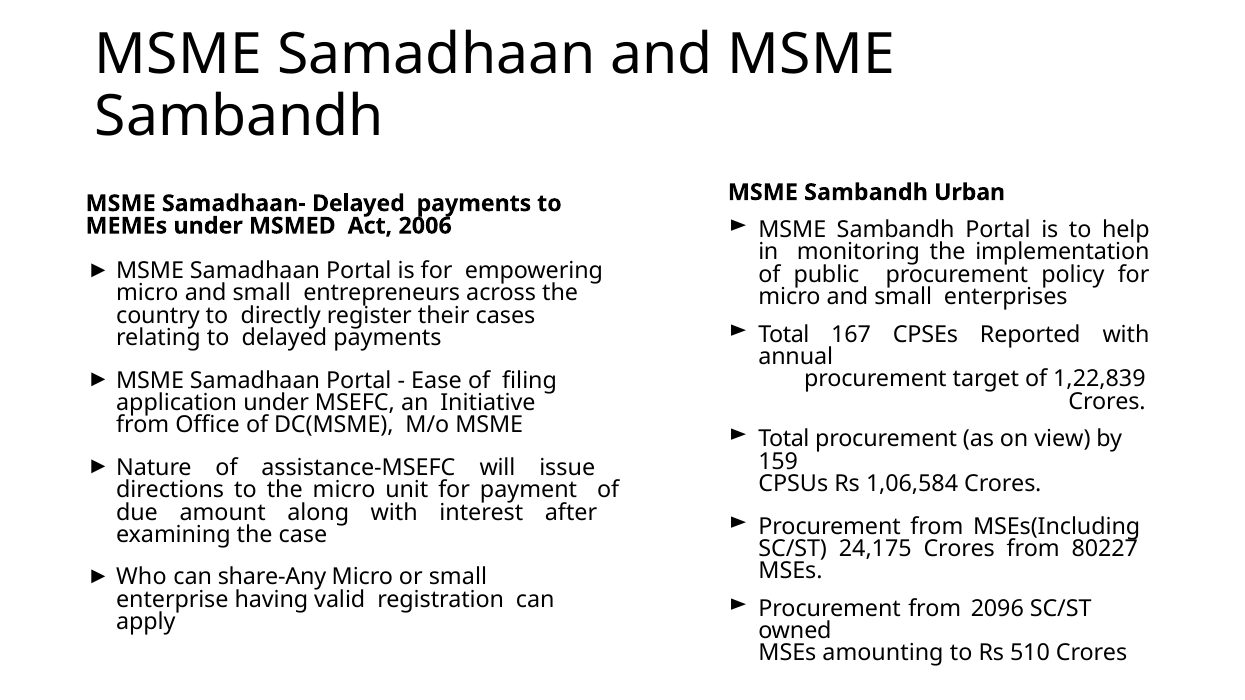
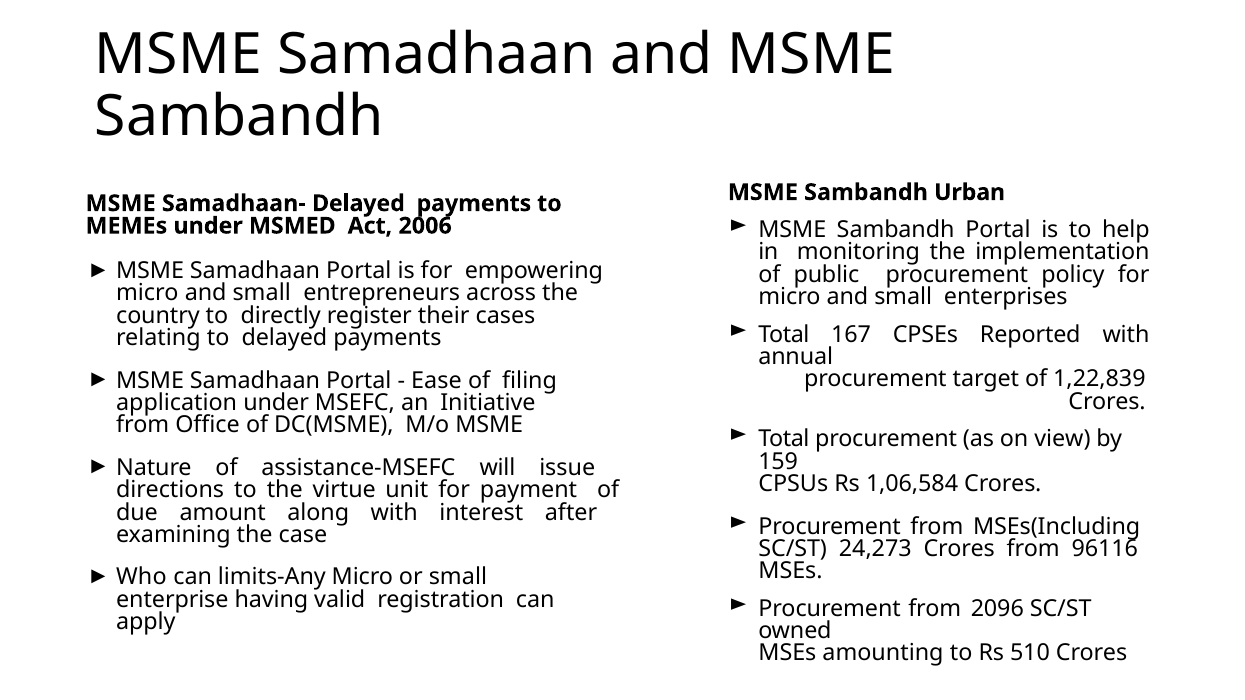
the micro: micro -> virtue (344, 490)
24,175: 24,175 -> 24,273 (875, 549)
80227: 80227 -> 96116 (1105, 549)
share-Any: share-Any -> limits-Any (272, 577)
